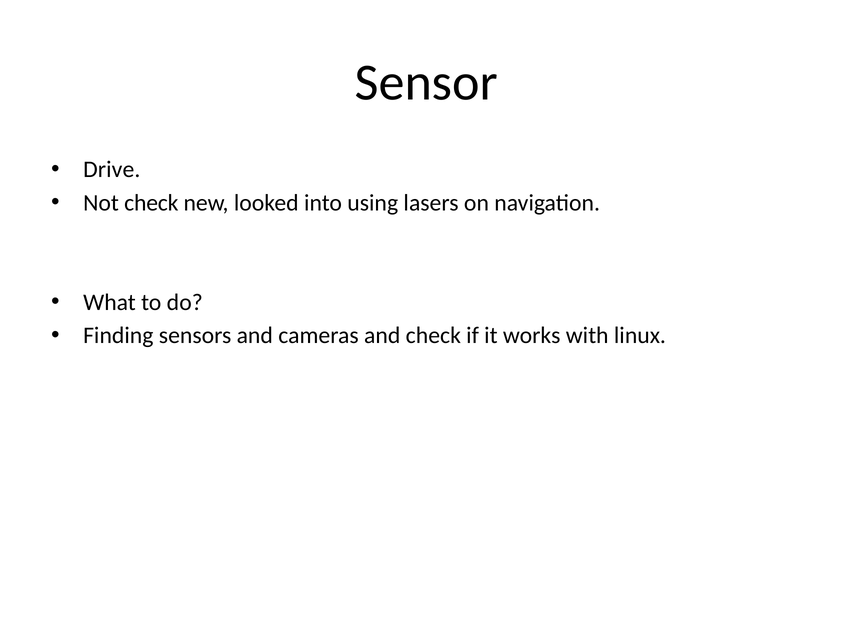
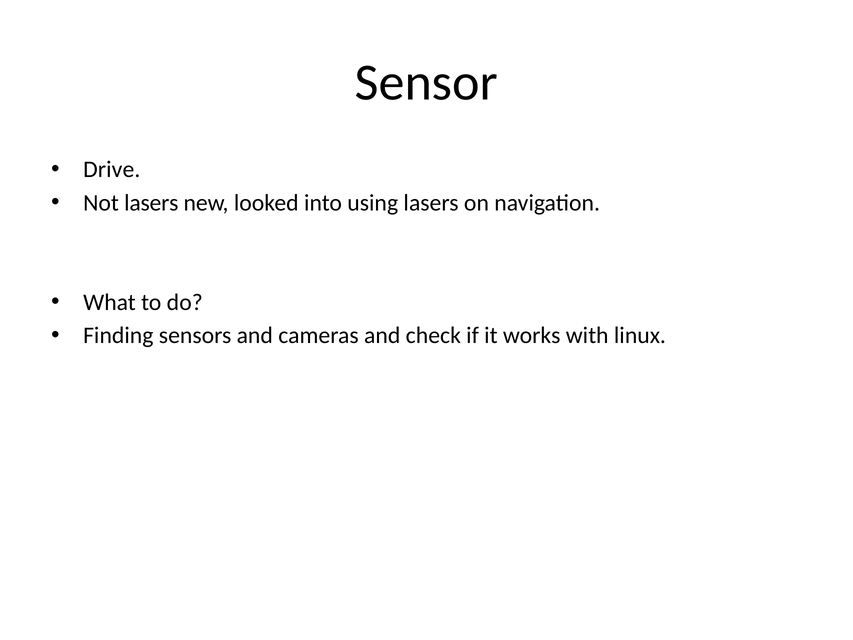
Not check: check -> lasers (151, 203)
